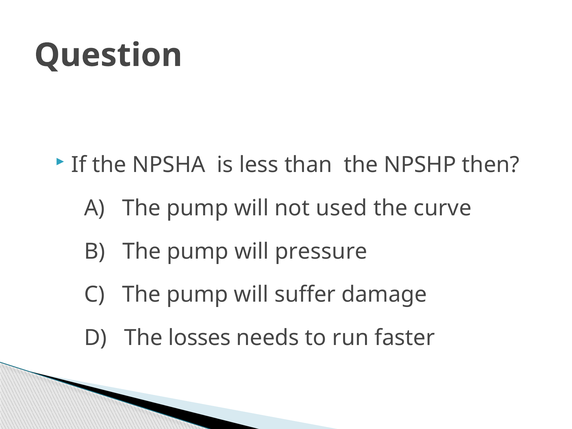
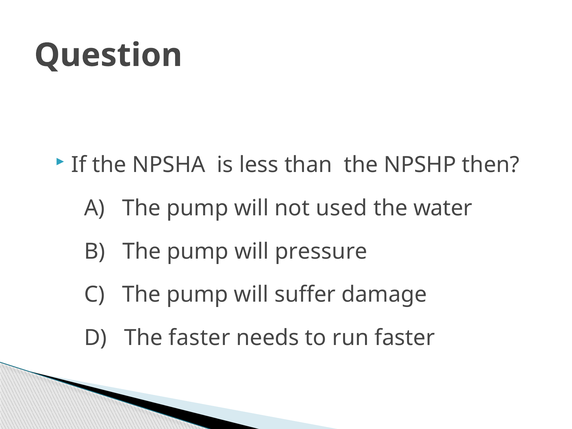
curve: curve -> water (443, 208)
The losses: losses -> faster (199, 338)
